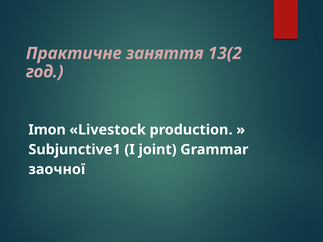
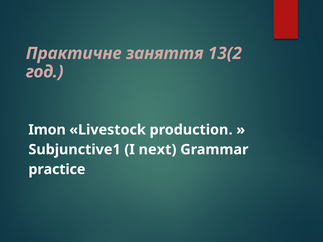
joint: joint -> next (157, 150)
заочної: заочної -> practice (57, 170)
